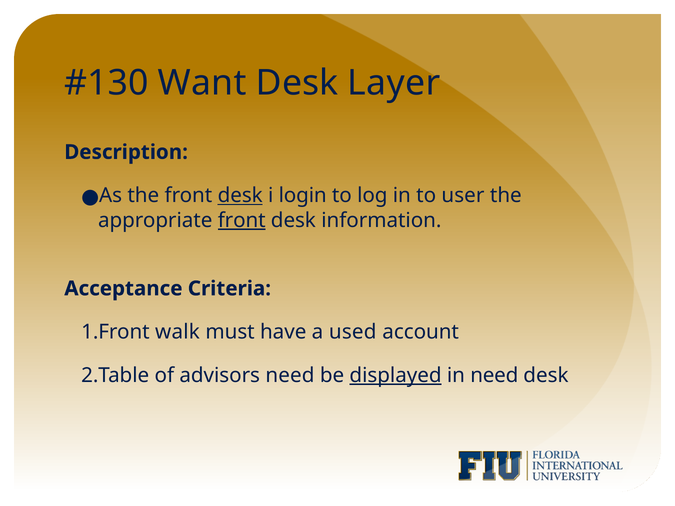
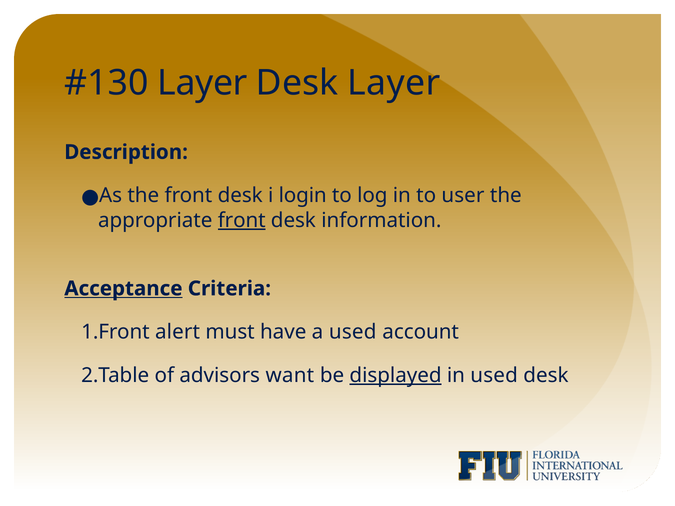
Want: Want -> Layer (202, 83)
desk underline: present -> none (240, 196)
Acceptance underline: none -> present (123, 289)
walk: walk -> alert (177, 332)
advisors need: need -> want (290, 376)
in need: need -> used (494, 376)
